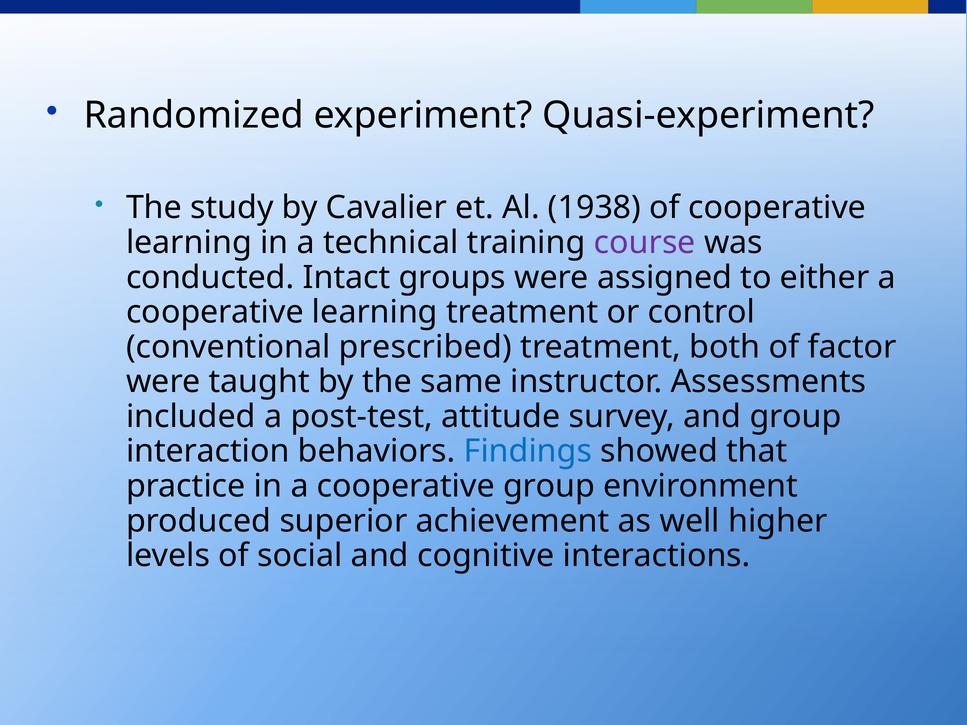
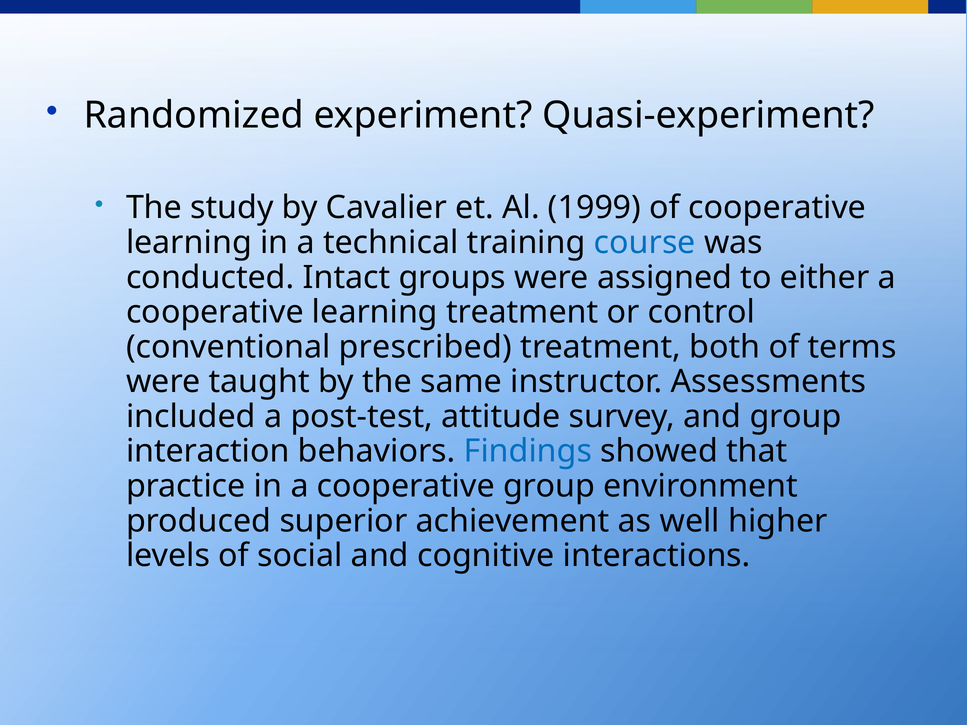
1938: 1938 -> 1999 (595, 208)
course colour: purple -> blue (645, 243)
factor: factor -> terms (852, 347)
